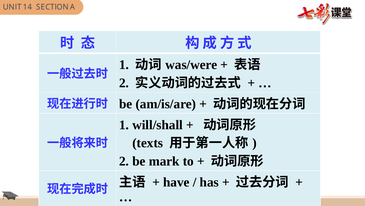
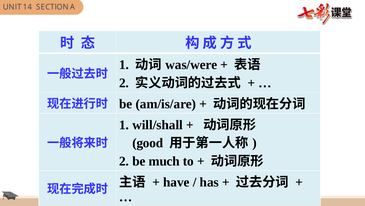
texts: texts -> good (148, 143)
mark: mark -> much (164, 161)
